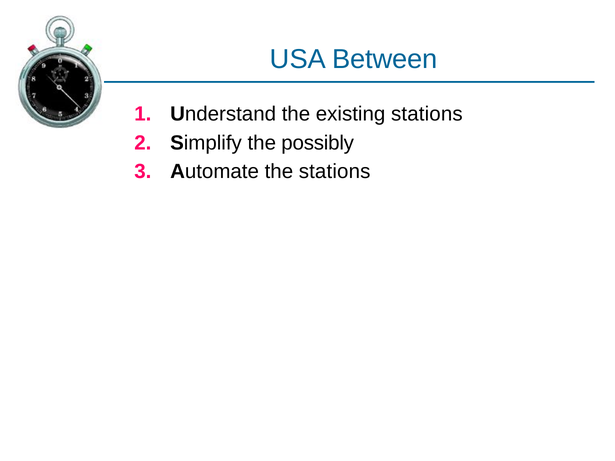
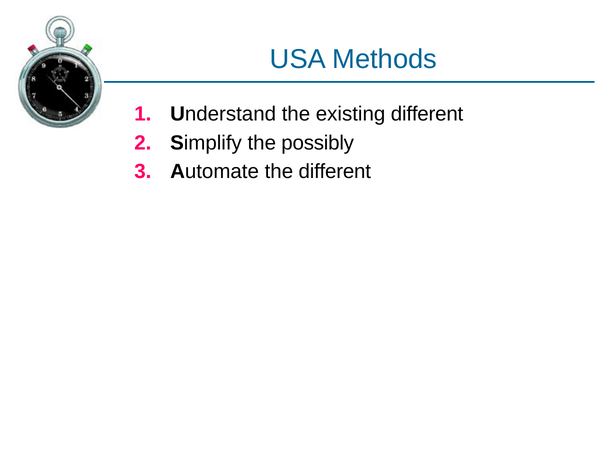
Between: Between -> Methods (385, 59)
existing stations: stations -> different (427, 114)
the stations: stations -> different (335, 172)
